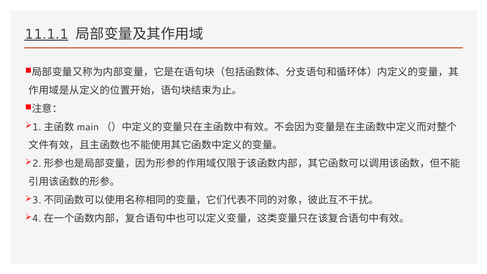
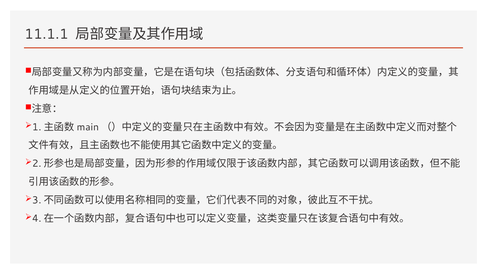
11.1.1 underline: present -> none (46, 34)
